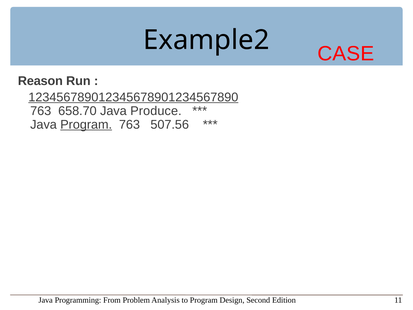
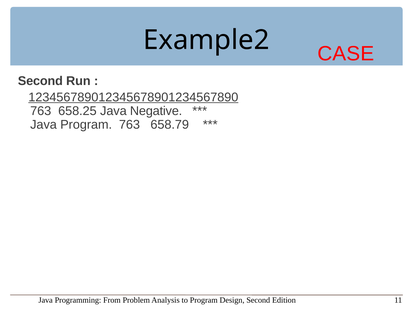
Reason: Reason -> Second (40, 81)
658.70: 658.70 -> 658.25 (77, 111)
Produce: Produce -> Negative (156, 111)
Program underline: present -> none (86, 124)
507.56: 507.56 -> 658.79 (170, 124)
